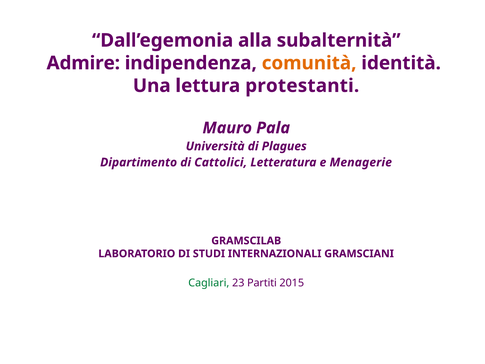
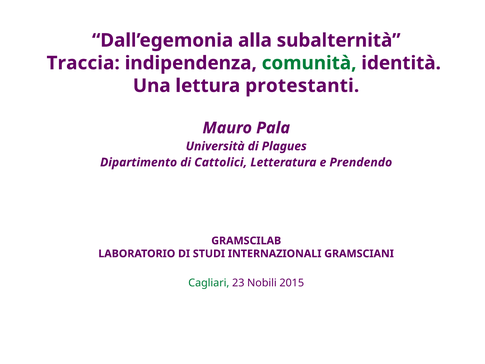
Admire: Admire -> Traccia (83, 63)
comunità colour: orange -> green (309, 63)
Menagerie: Menagerie -> Prendendo (361, 162)
Partiti: Partiti -> Nobili (262, 283)
